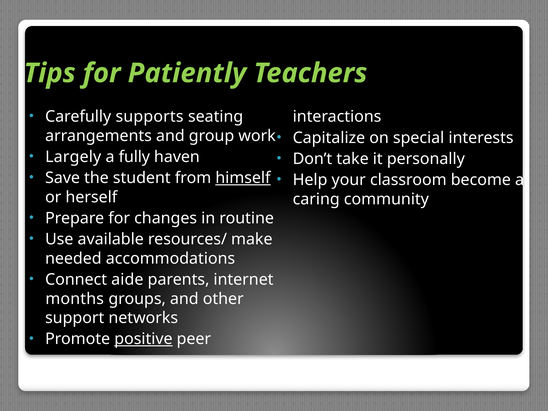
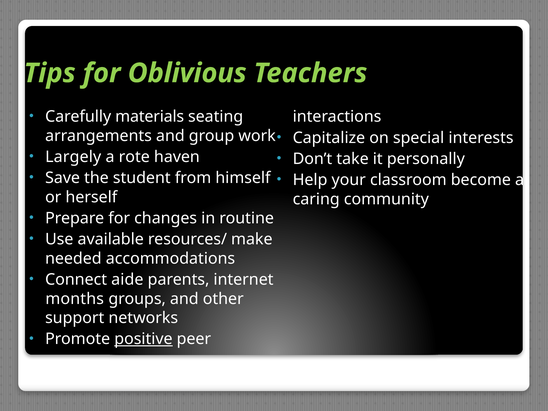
Patiently: Patiently -> Oblivious (187, 73)
supports: supports -> materials (150, 117)
fully: fully -> rote (134, 157)
himself underline: present -> none (243, 178)
